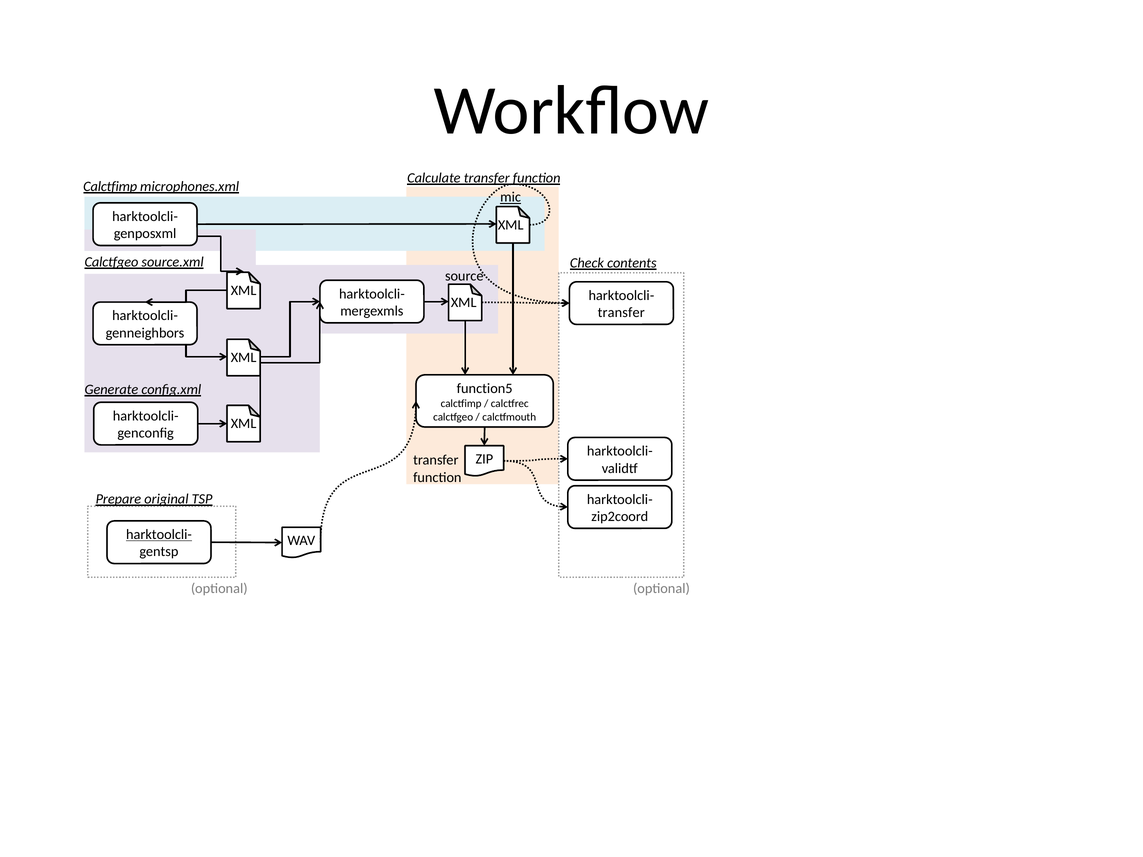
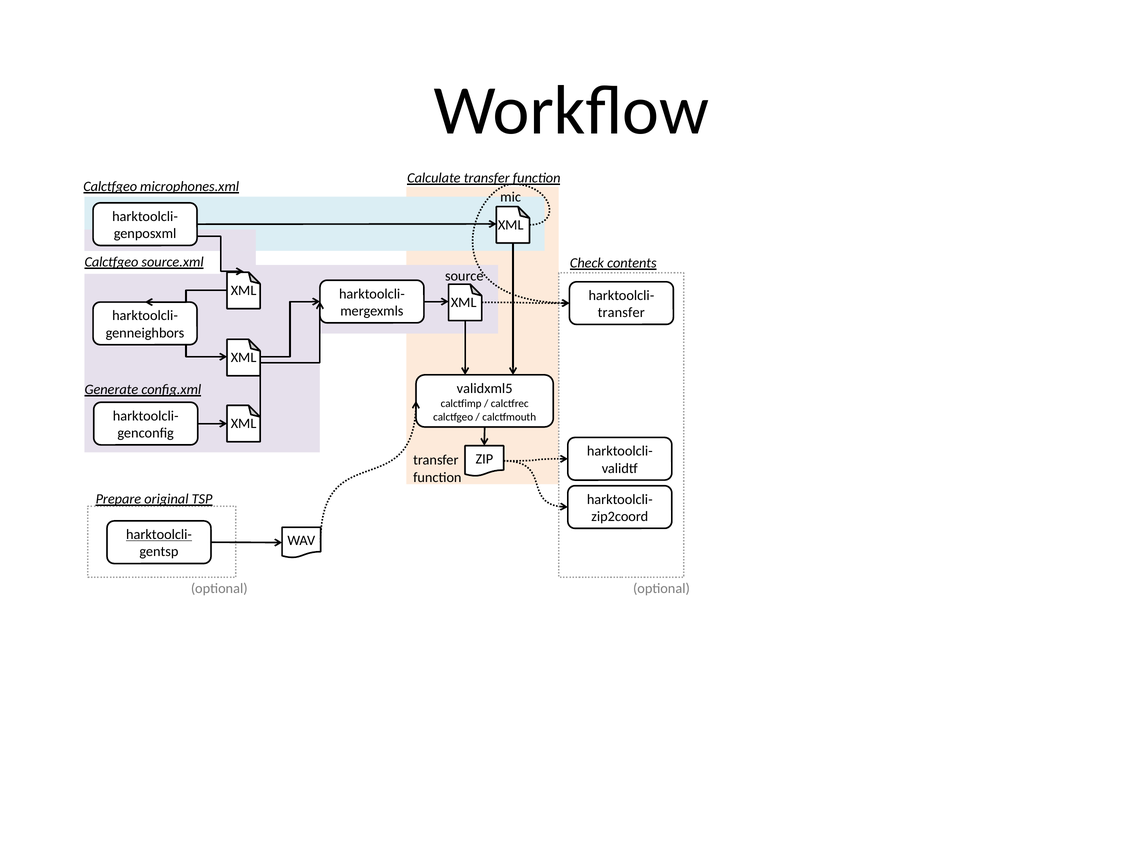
Calctfimp: Calctfimp -> Calctfgeo (110, 187)
mic underline: present -> none (511, 197)
function5: function5 -> validxml5 (485, 389)
